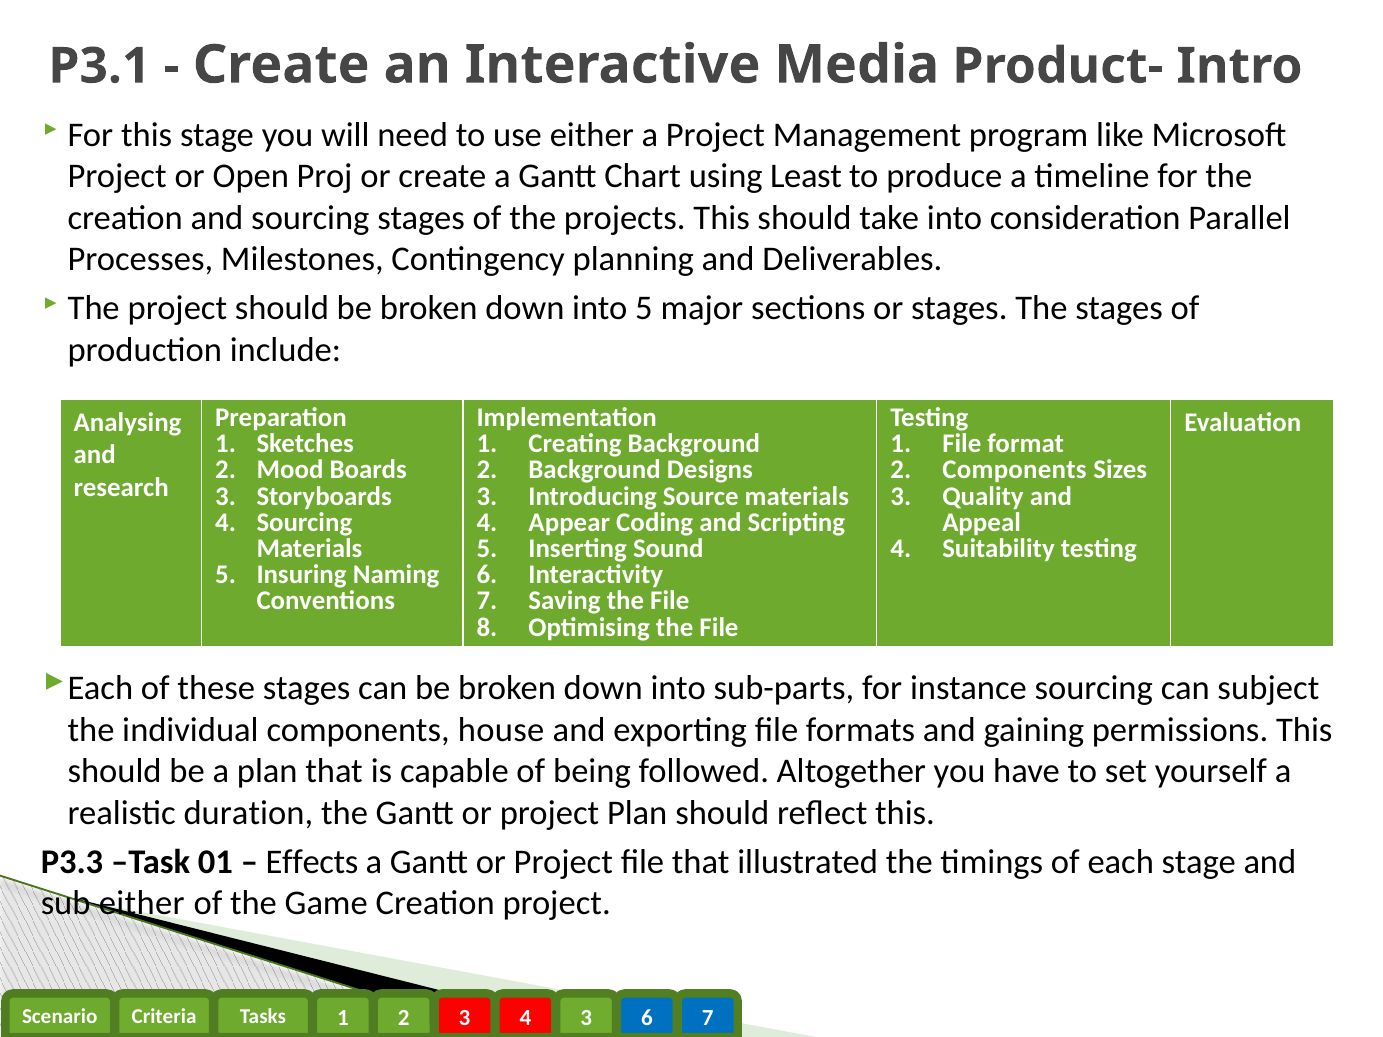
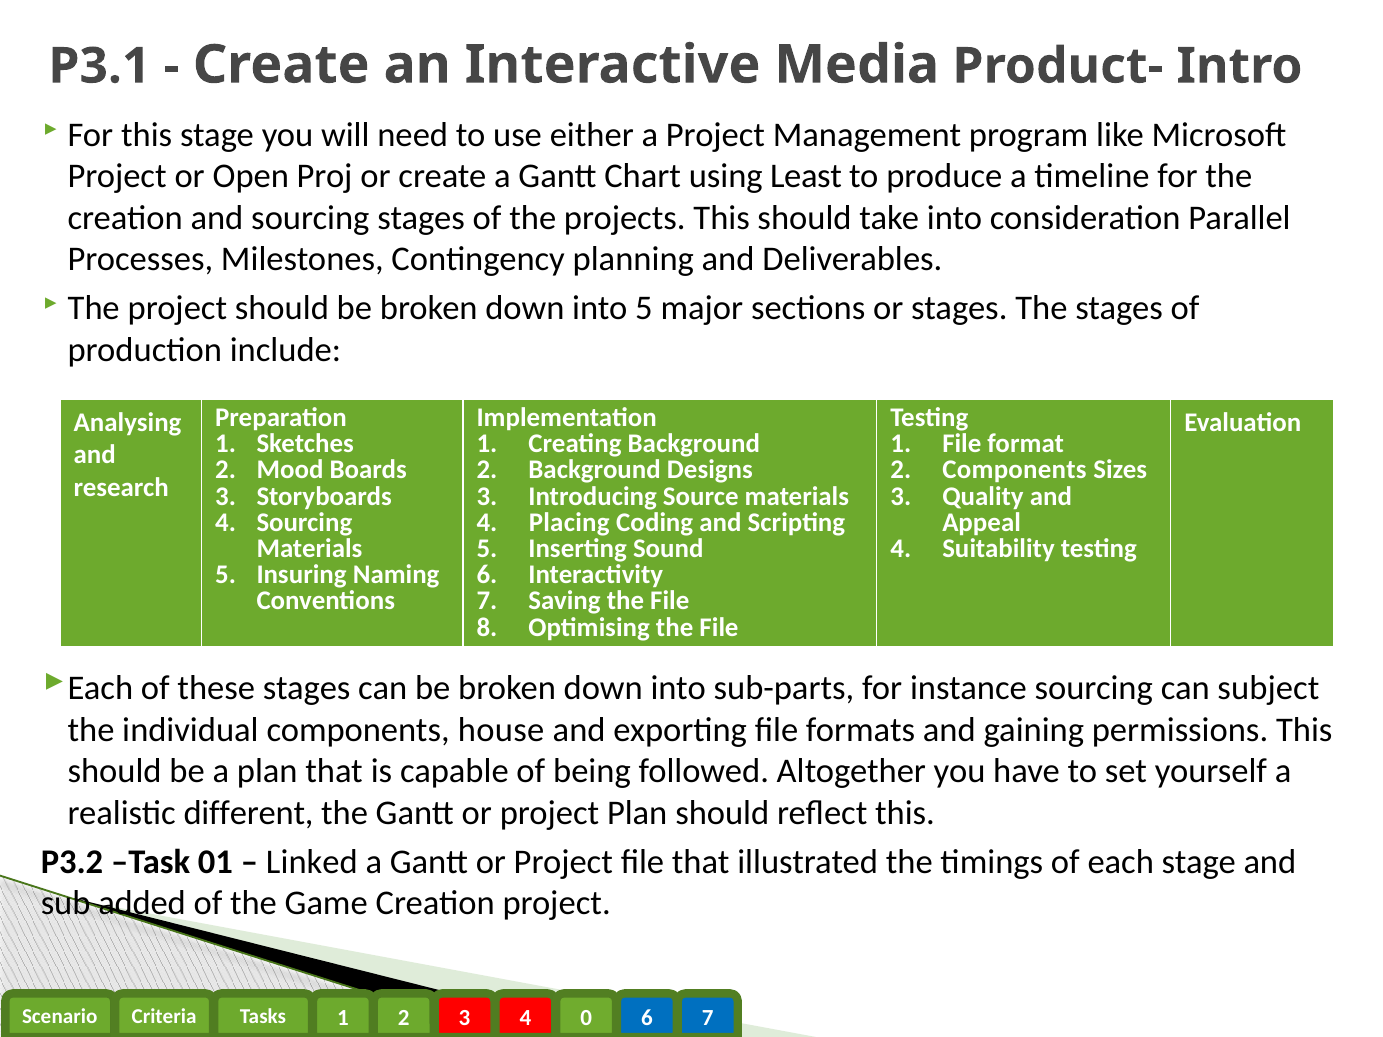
Appear: Appear -> Placing (569, 523)
duration: duration -> different (248, 813)
P3.3: P3.3 -> P3.2 (72, 862)
Effects: Effects -> Linked (312, 862)
sub either: either -> added (142, 903)
3: 3 -> 0 (586, 1018)
